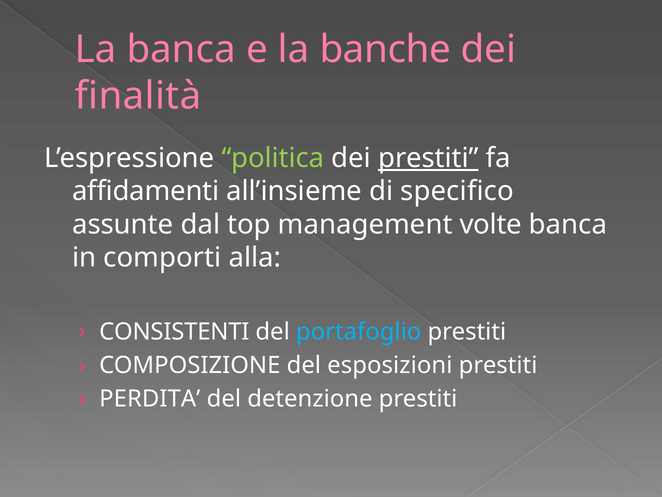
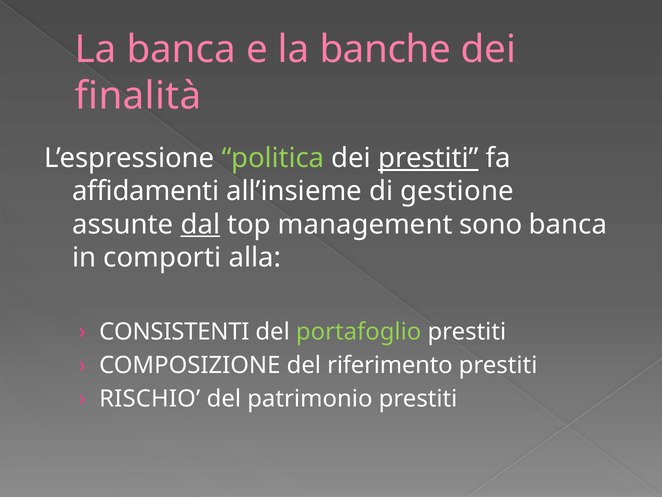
specifico: specifico -> gestione (457, 191)
dal underline: none -> present (200, 224)
volte: volte -> sono (491, 224)
portafoglio colour: light blue -> light green (359, 331)
esposizioni: esposizioni -> riferimento (390, 365)
PERDITA: PERDITA -> RISCHIO (150, 398)
detenzione: detenzione -> patrimonio (310, 398)
